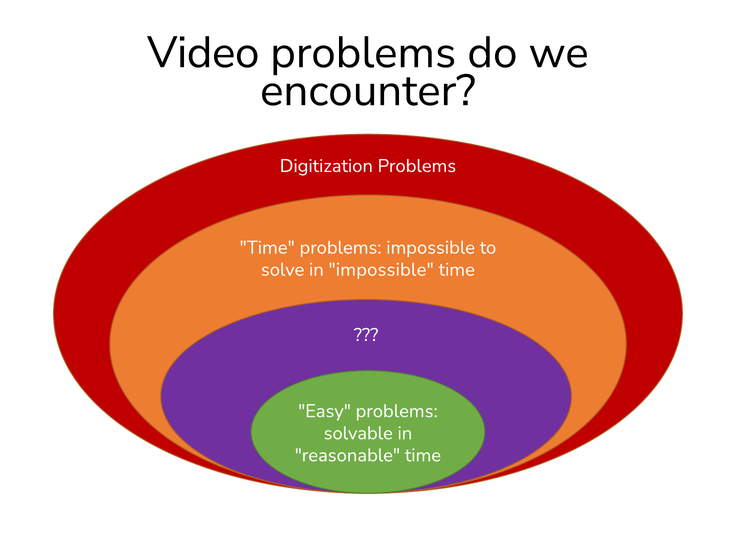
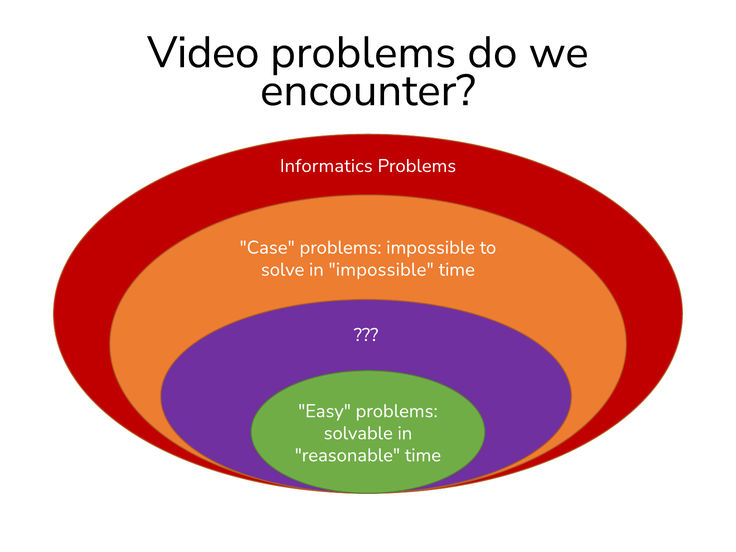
Digitization: Digitization -> Informatics (326, 166)
Time: Time -> Case (267, 248)
